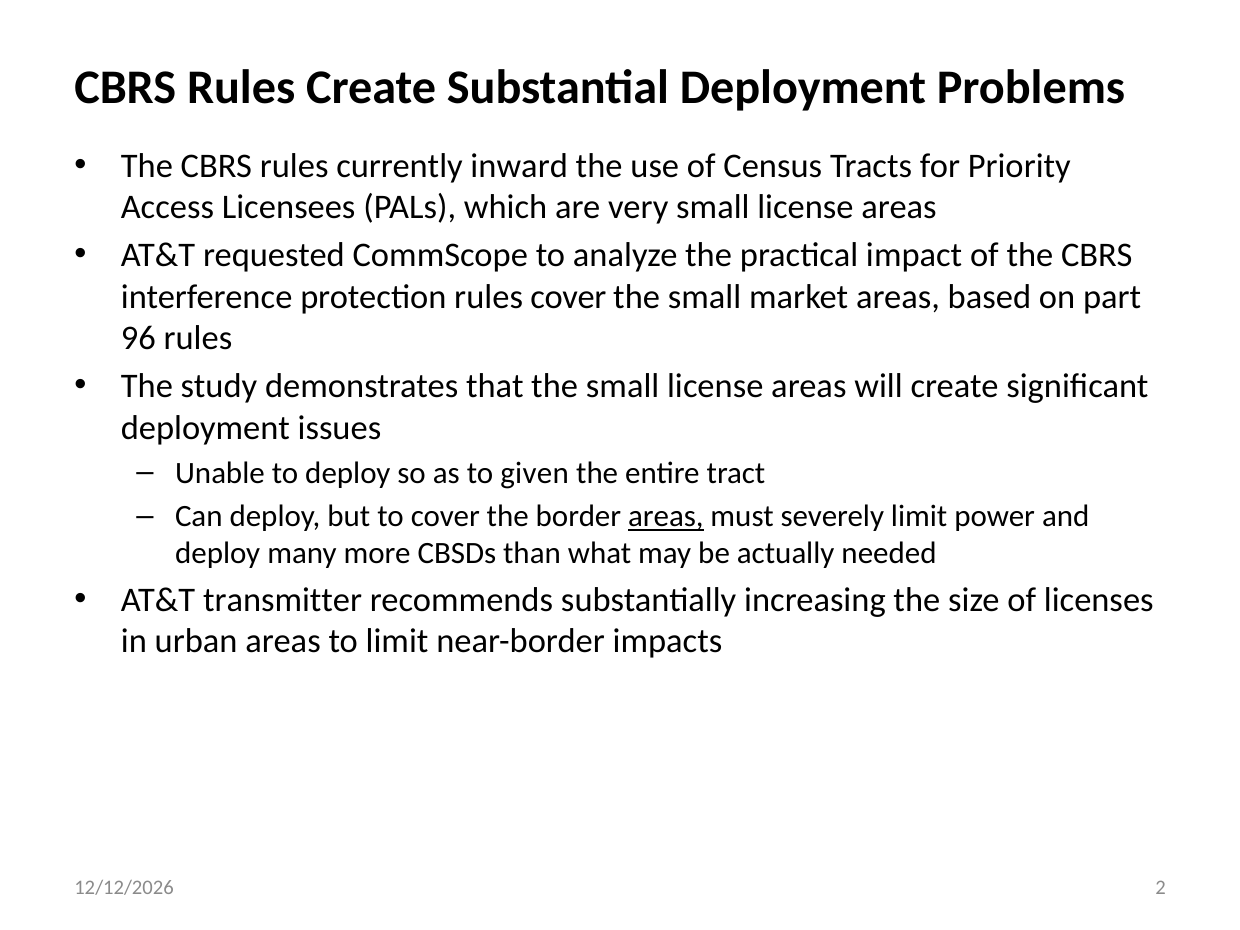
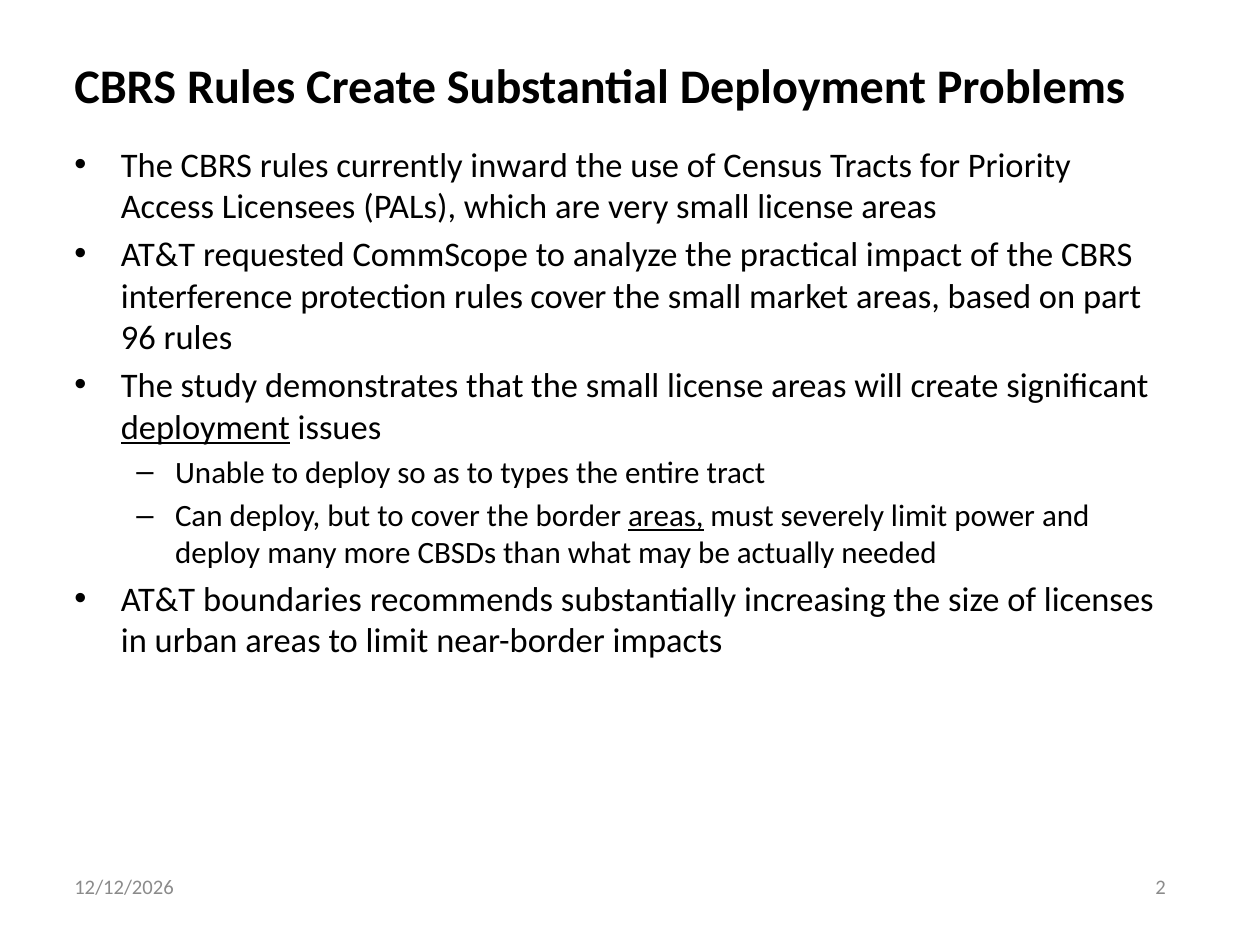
deployment underline: none -> present (205, 428)
given: given -> types (535, 473)
transmitter: transmitter -> boundaries (283, 600)
